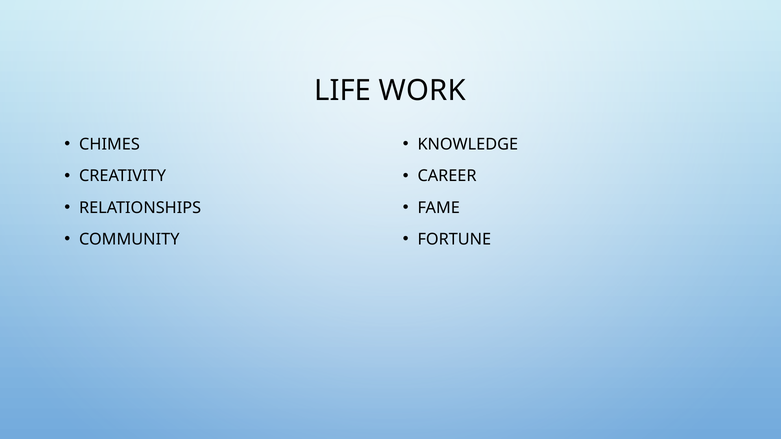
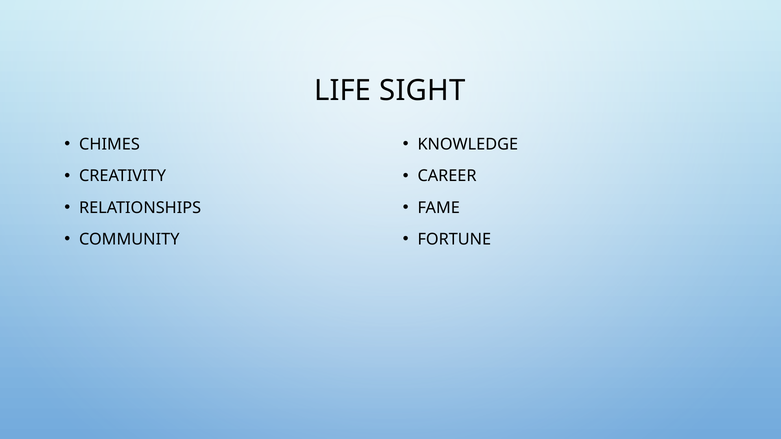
WORK: WORK -> SIGHT (422, 91)
